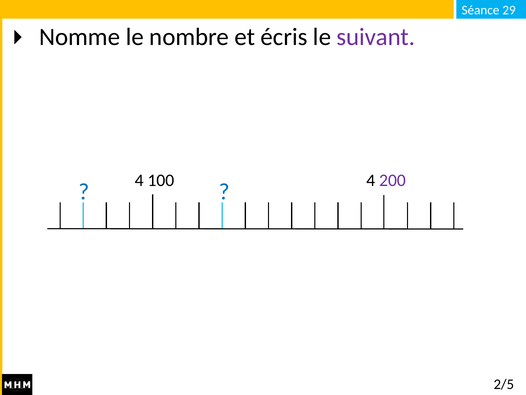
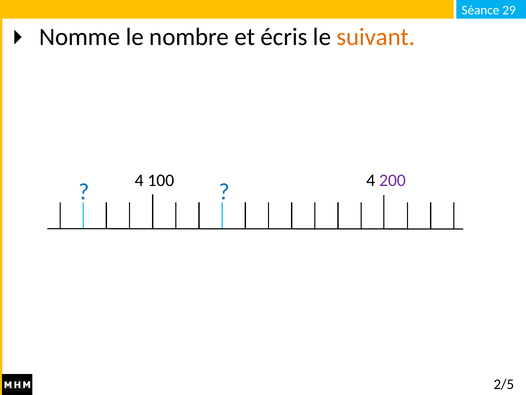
suivant colour: purple -> orange (376, 37)
